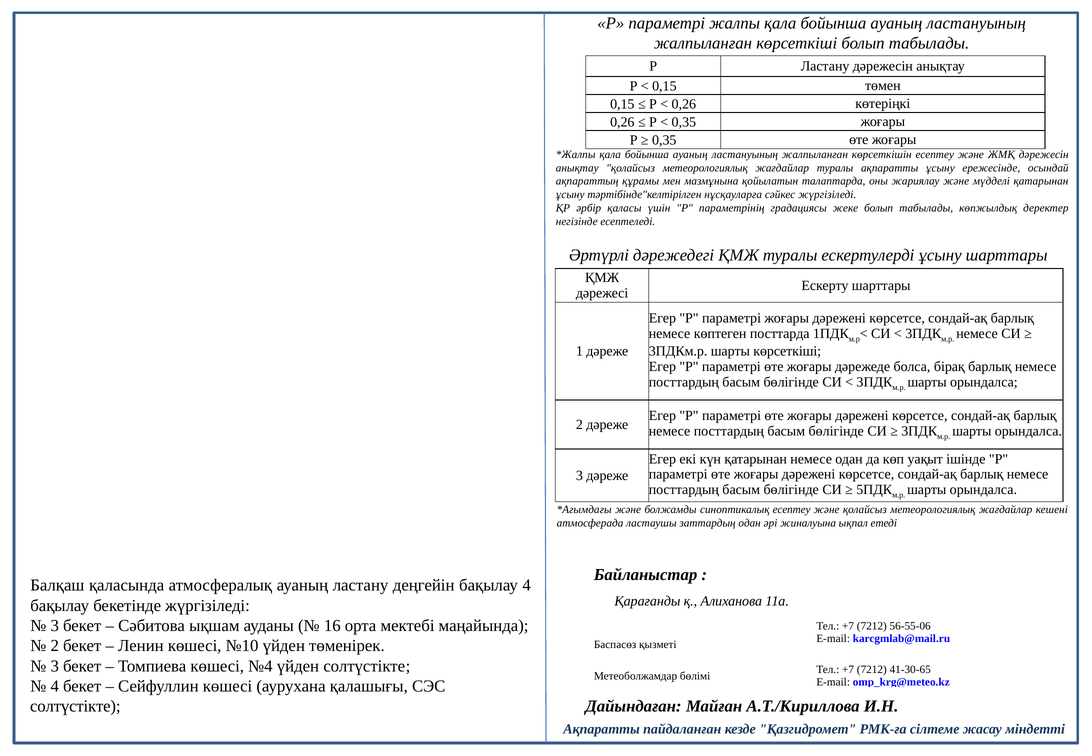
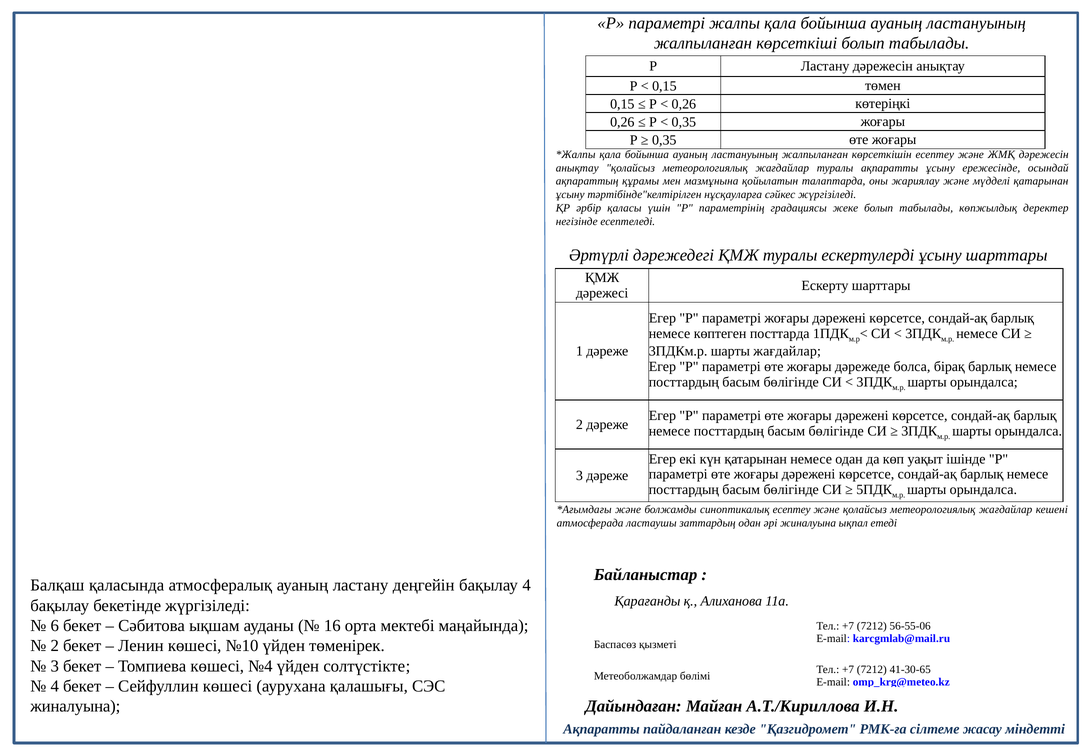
шарты көрсеткіші: көрсеткіші -> жағдайлар (787, 351)
3: 3 -> 6 (55, 626)
солтүстікте: солтүстікте -> жиналуына (75, 706)
